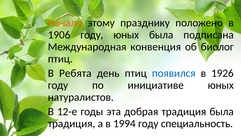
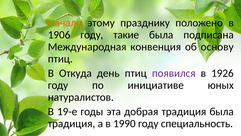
году юных: юных -> такие (126, 35)
биолог: биолог -> основу (217, 47)
Ребята: Ребята -> Откуда (75, 73)
появился colour: blue -> purple (174, 73)
12-е: 12-е -> 19-е (67, 111)
1994: 1994 -> 1990 (124, 123)
